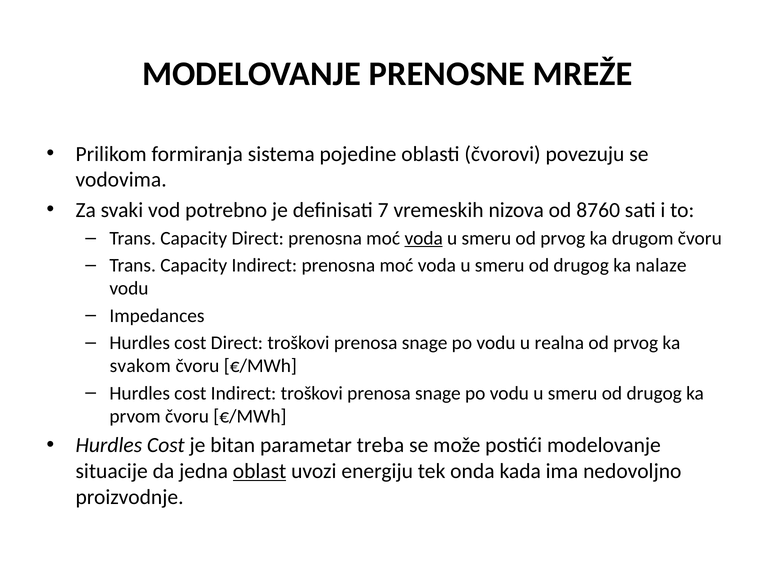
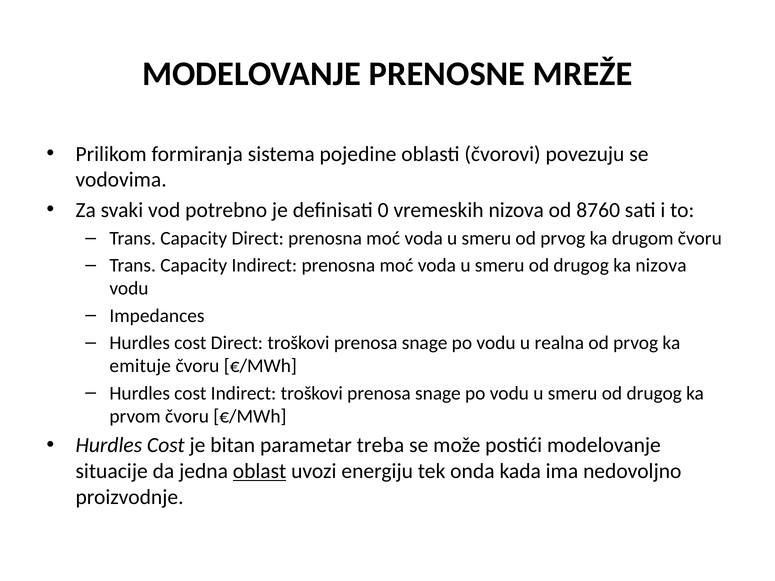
7: 7 -> 0 (383, 210)
voda underline: present -> none (424, 238)
ka nalaze: nalaze -> nizova (661, 265)
svakom: svakom -> emituje (140, 366)
